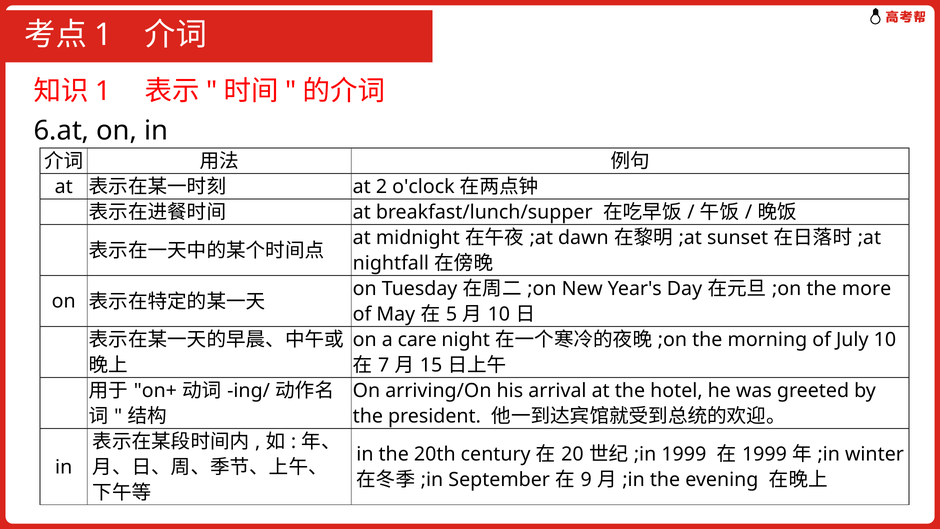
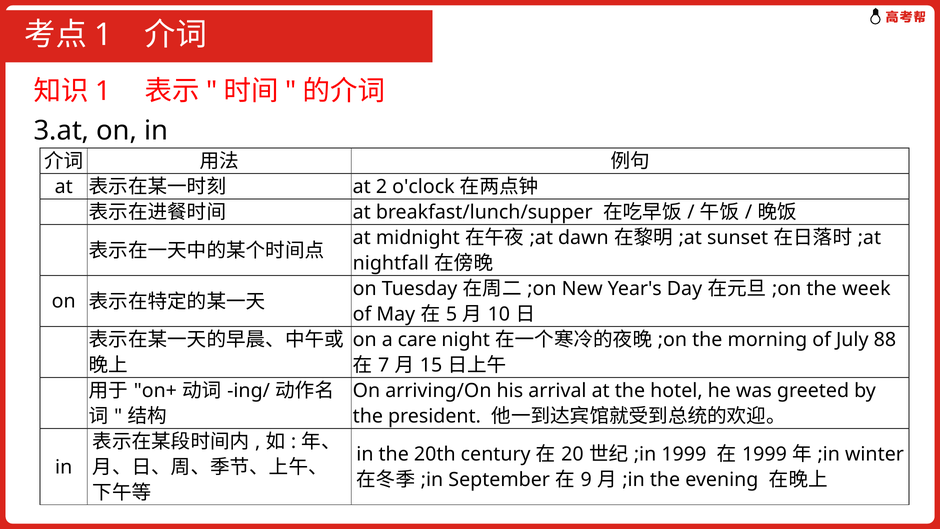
6.at: 6.at -> 3.at (62, 131)
more: more -> week (866, 289)
July 10: 10 -> 88 (885, 340)
